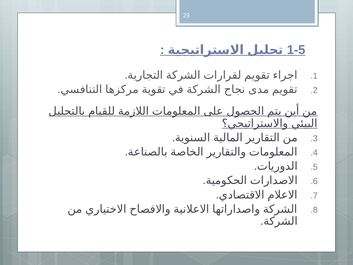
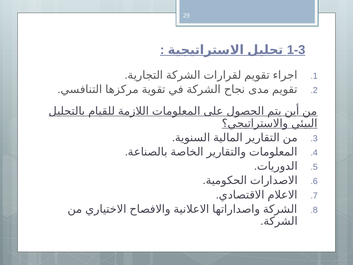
1-5: 1-5 -> 1-3 (296, 50)
